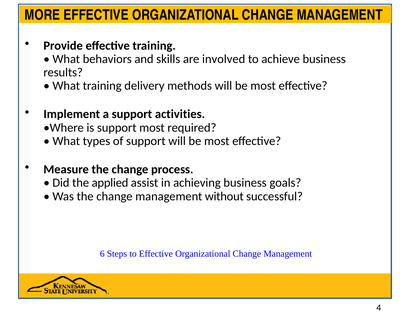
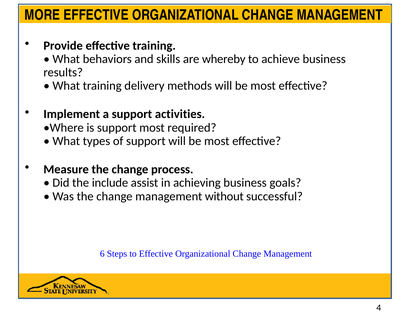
involved: involved -> whereby (224, 59)
applied: applied -> include (110, 183)
